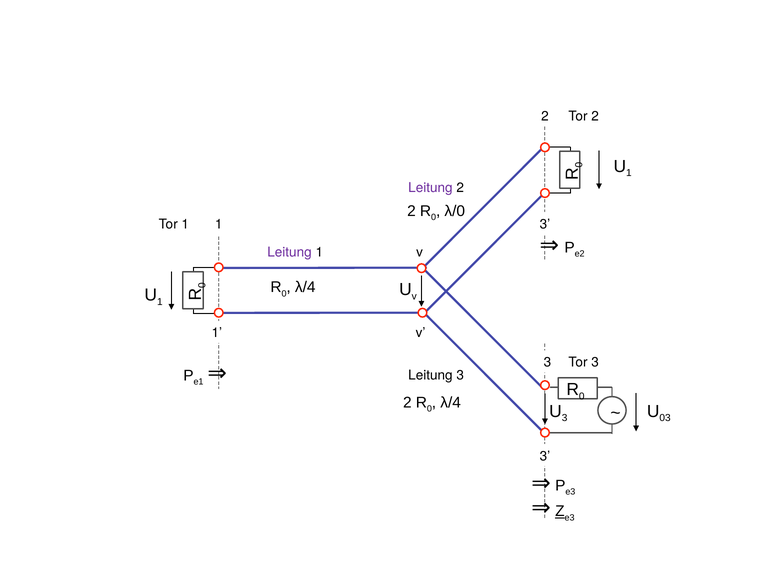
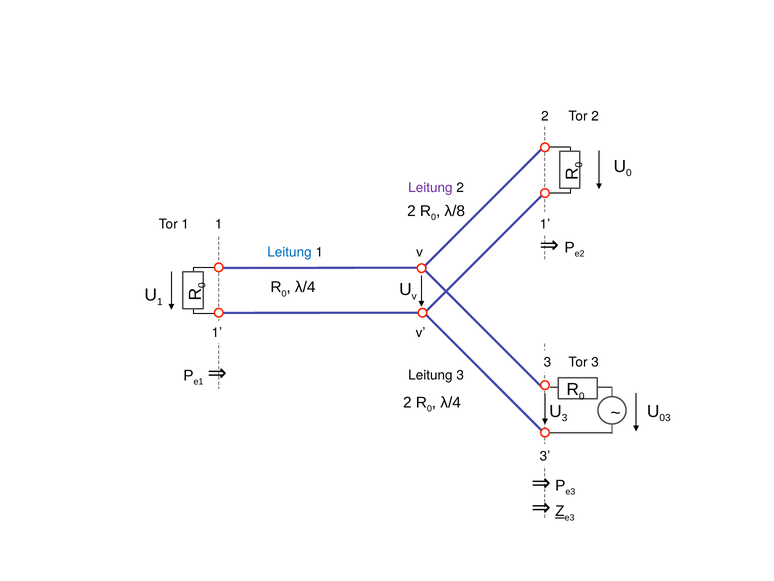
1: 1 -> 0 (629, 173)
λ/0: λ/0 -> λ/8 (455, 211)
3: 3 -> 1 (545, 224)
Leitung colour: purple -> blue (289, 252)
